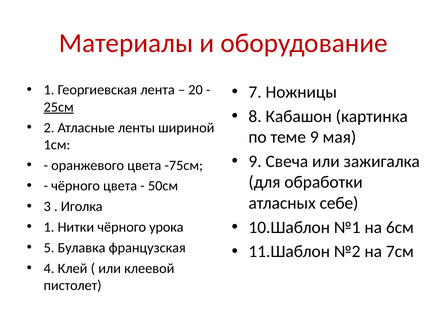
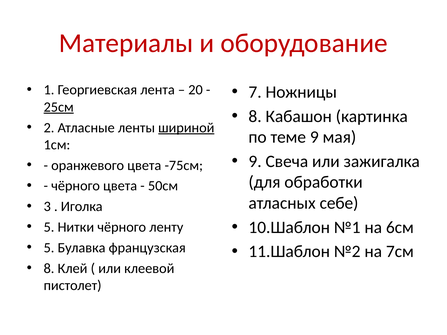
шириной underline: none -> present (186, 128)
1: 1 -> 5 (49, 227)
урока: урока -> ленту (166, 227)
4: 4 -> 8 (49, 269)
